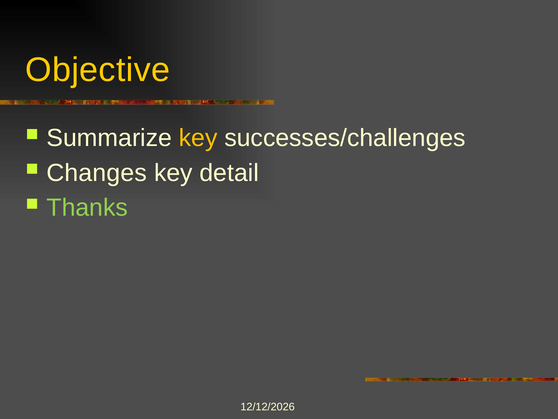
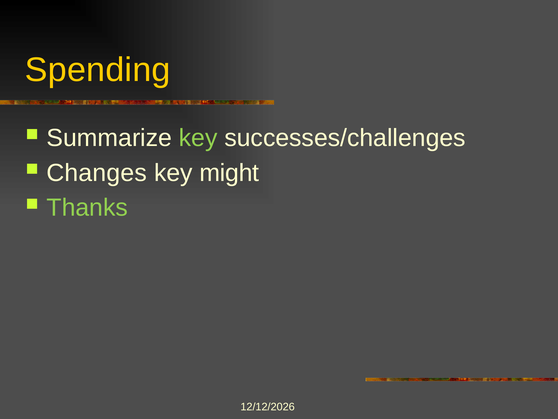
Objective: Objective -> Spending (98, 70)
key colour: yellow -> light green (198, 138)
detail: detail -> might (229, 173)
